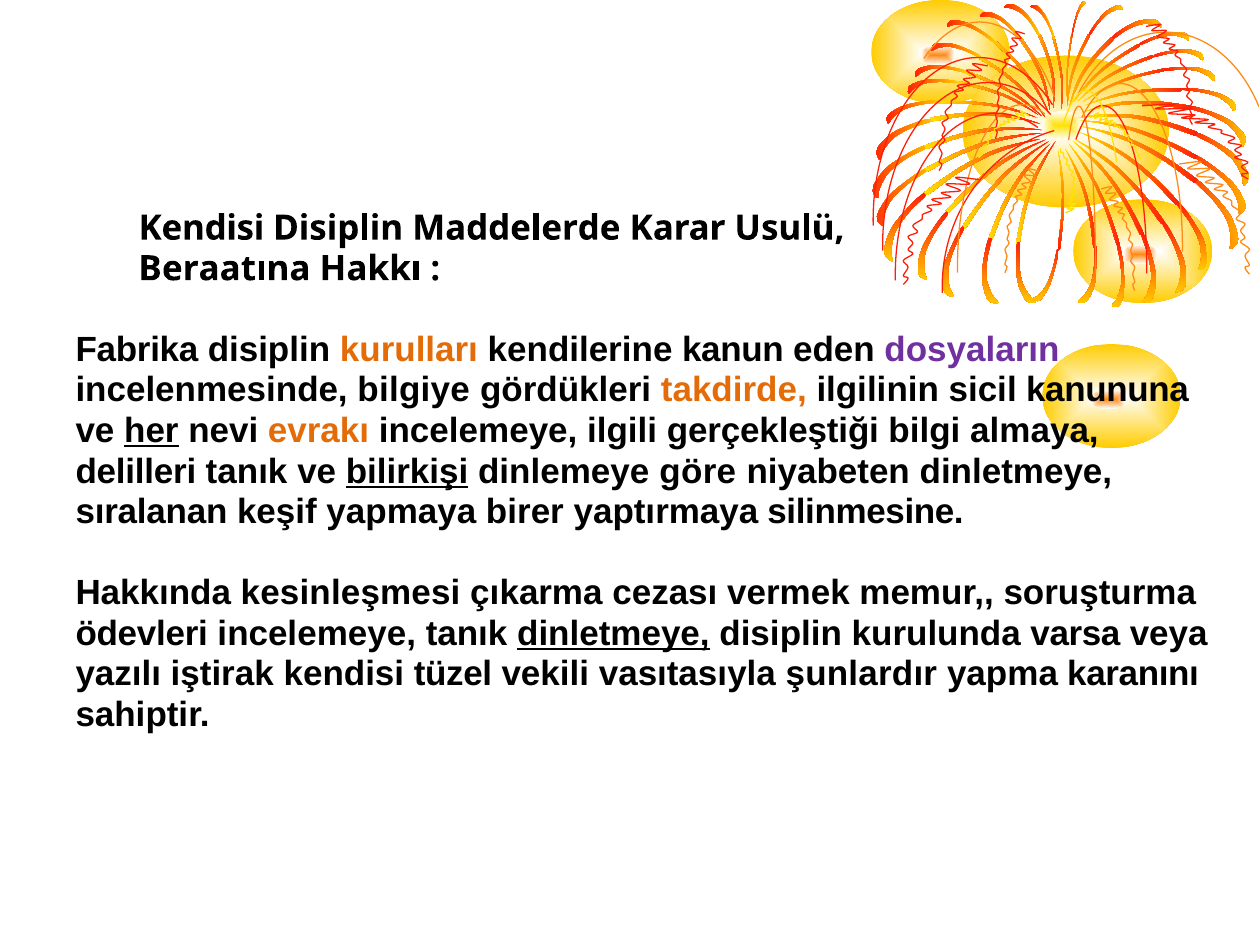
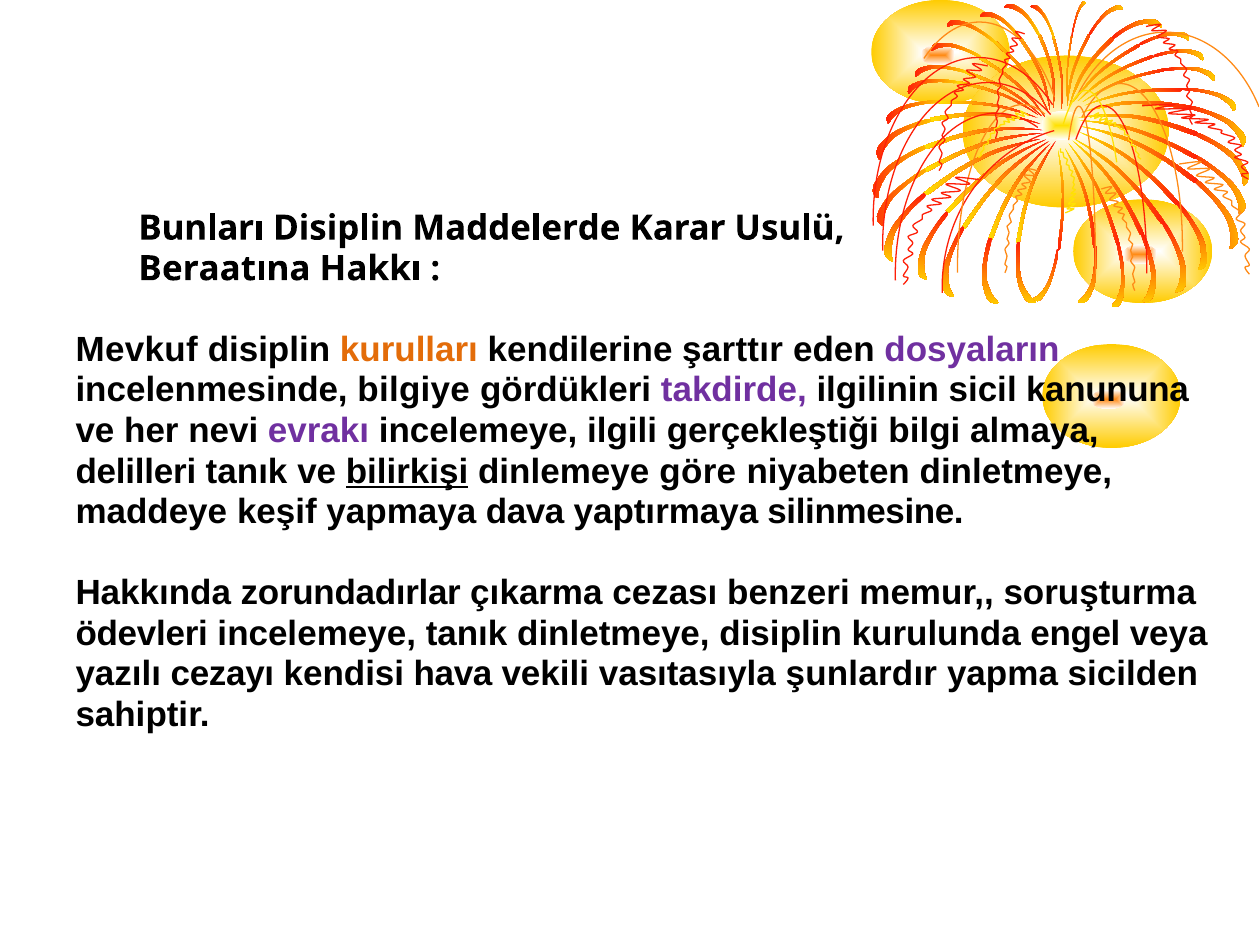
Kendisi: Kendisi -> Bunları (201, 228)
Fabrika: Fabrika -> Mevkuf (137, 350)
kanun: kanun -> şarttır (733, 350)
takdirde colour: orange -> purple (734, 390)
her underline: present -> none (151, 431)
evrakı colour: orange -> purple (319, 431)
sıralanan: sıralanan -> maddeye (151, 512)
birer: birer -> dava (525, 512)
kesinleşmesi: kesinleşmesi -> zorundadırlar (351, 593)
vermek: vermek -> benzeri (788, 593)
dinletmeye underline: present -> none (613, 634)
varsa: varsa -> engel (1075, 634)
iştirak: iştirak -> cezayı (222, 675)
tüzel: tüzel -> hava (453, 675)
karanını: karanını -> sicilden (1133, 675)
